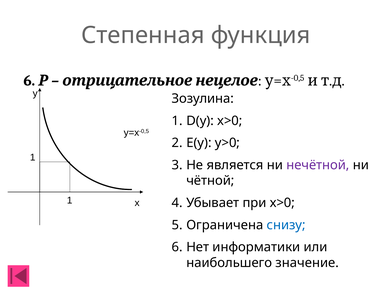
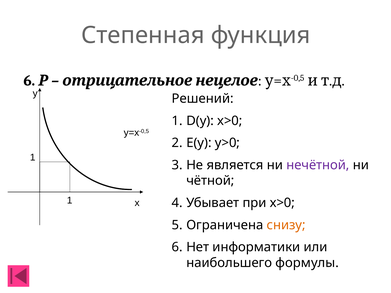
Зозулина: Зозулина -> Решений (203, 99)
снизу colour: blue -> orange (286, 225)
значение: значение -> формулы (307, 263)
